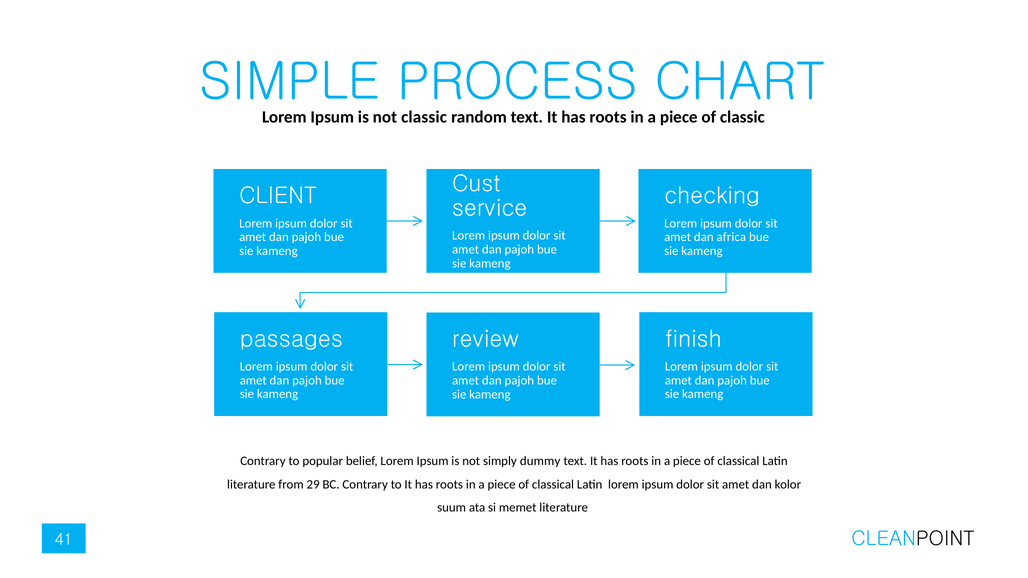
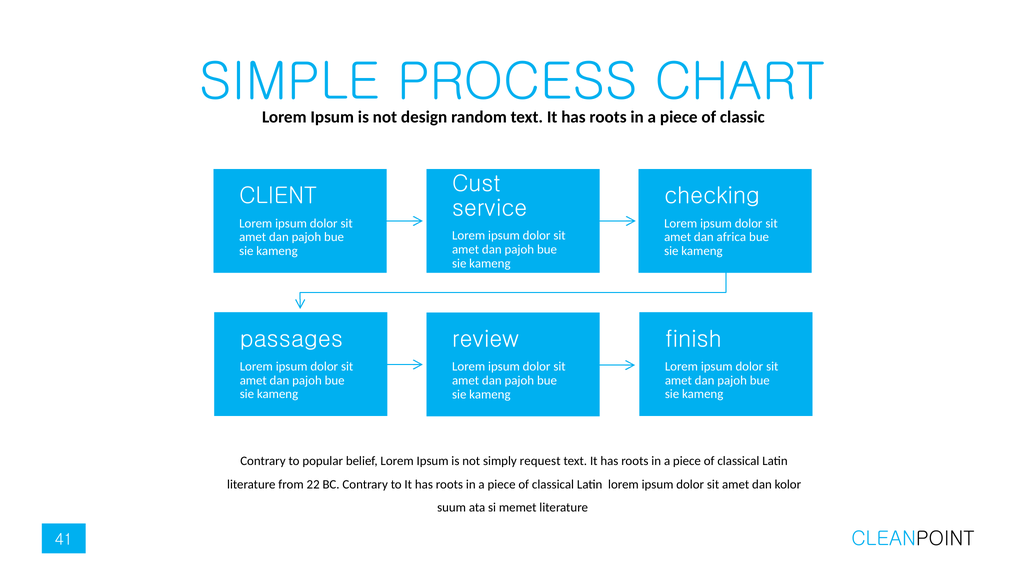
not classic: classic -> design (424, 117)
dummy: dummy -> request (540, 461)
29: 29 -> 22 (313, 485)
